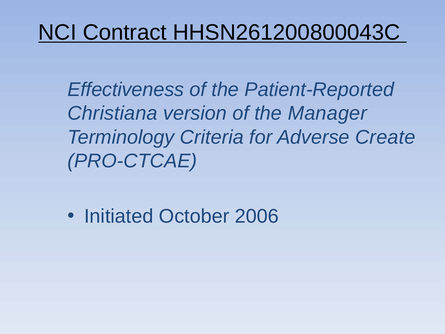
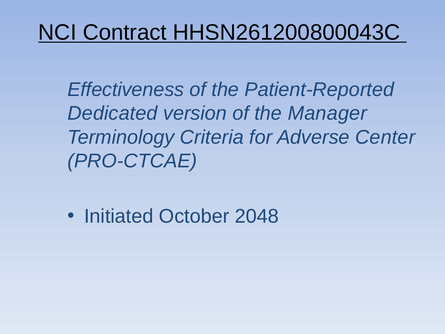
Christiana: Christiana -> Dedicated (113, 113)
Create: Create -> Center (385, 137)
2006: 2006 -> 2048 (257, 216)
